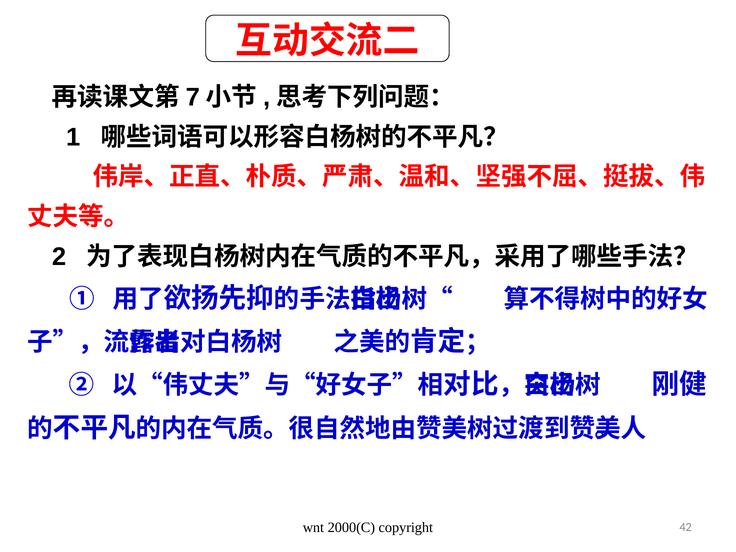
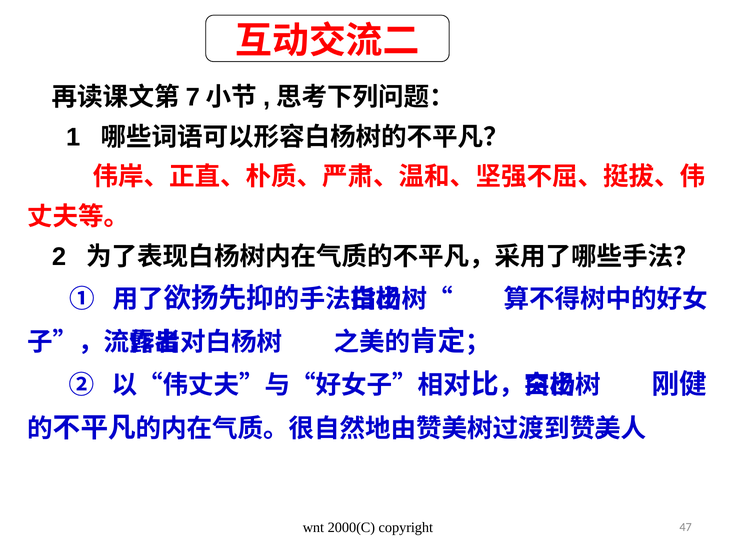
42: 42 -> 47 (686, 527)
